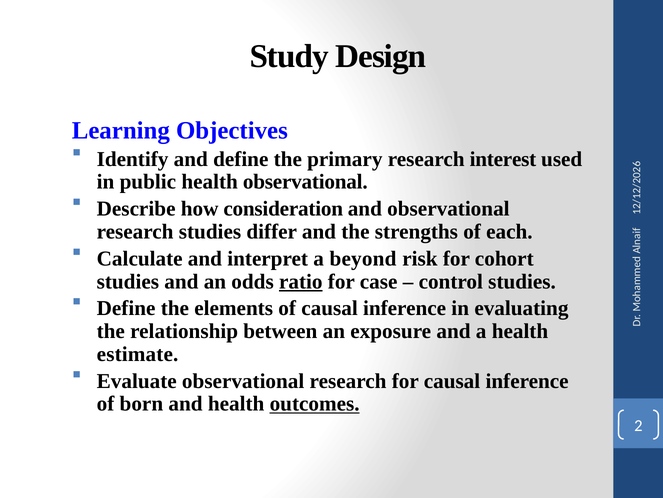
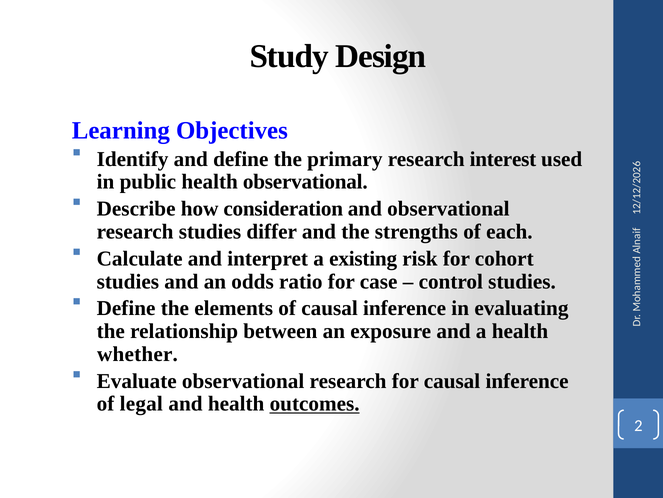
beyond: beyond -> existing (363, 258)
ratio underline: present -> none (301, 281)
estimate: estimate -> whether (138, 354)
born: born -> legal (141, 403)
